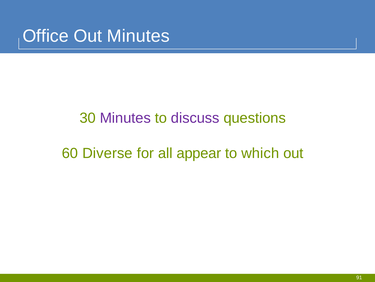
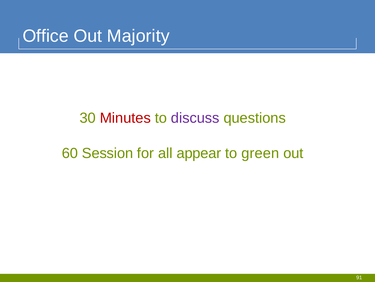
Out Minutes: Minutes -> Majority (138, 36)
Minutes colour: purple -> red (125, 118)
Diverse: Diverse -> Session (108, 153)
which: which -> green (260, 153)
